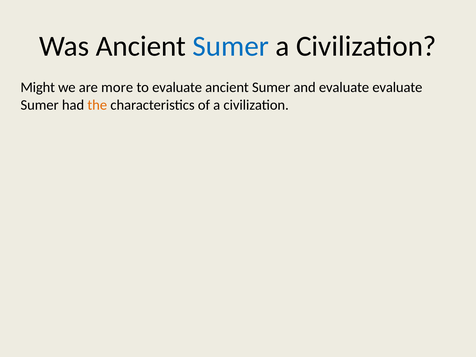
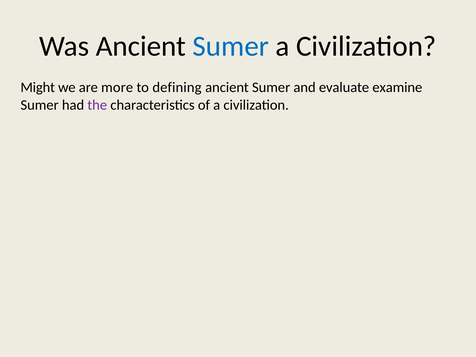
to evaluate: evaluate -> defining (177, 87)
evaluate evaluate: evaluate -> examine (397, 87)
the colour: orange -> purple (97, 105)
